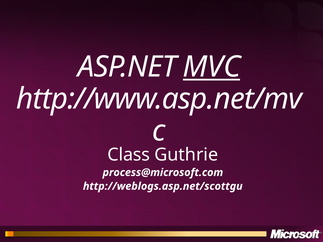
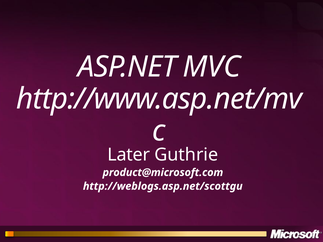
MVC underline: present -> none (212, 67)
Class: Class -> Later (129, 155)
process@microsoft.com: process@microsoft.com -> product@microsoft.com (163, 173)
